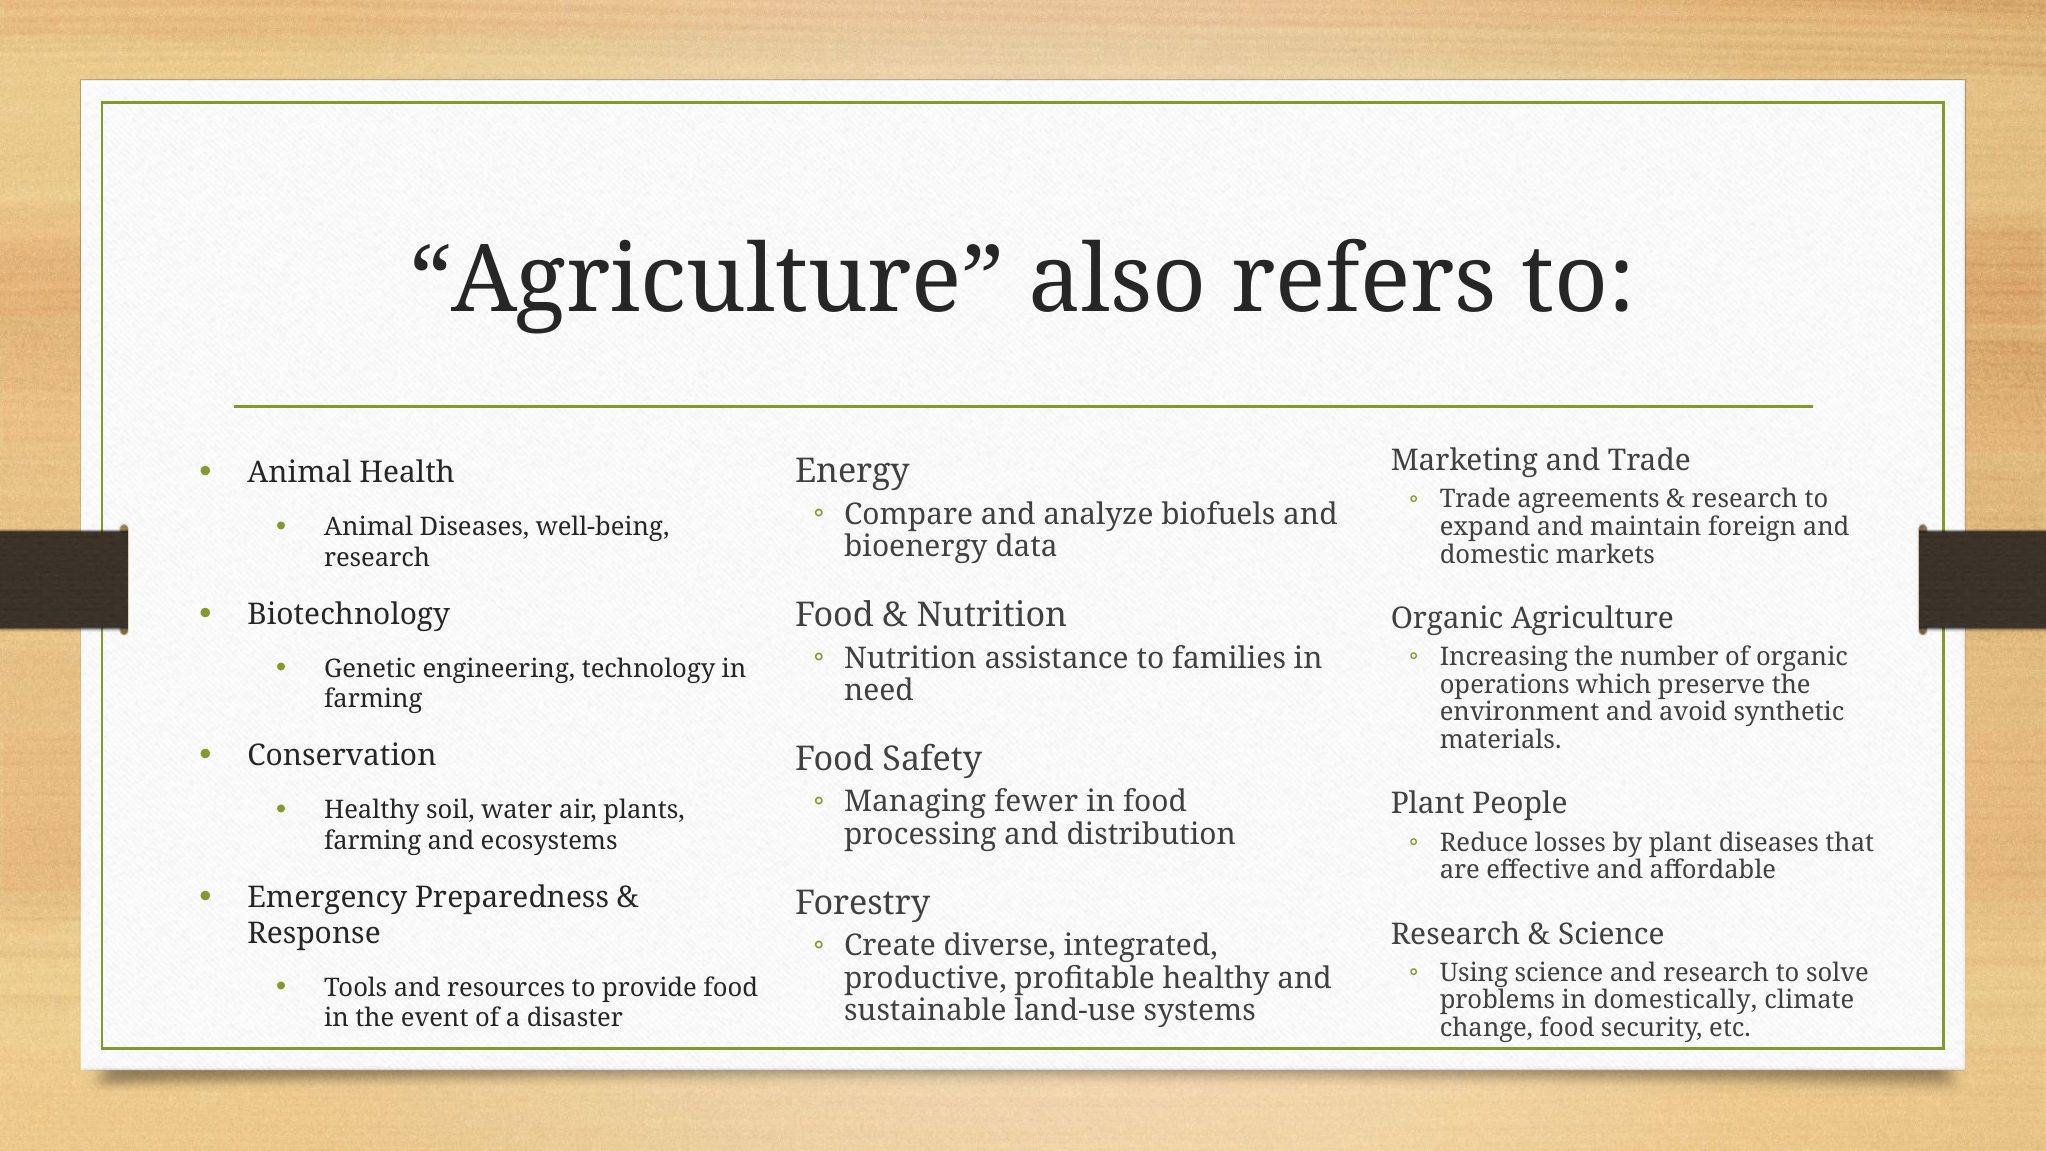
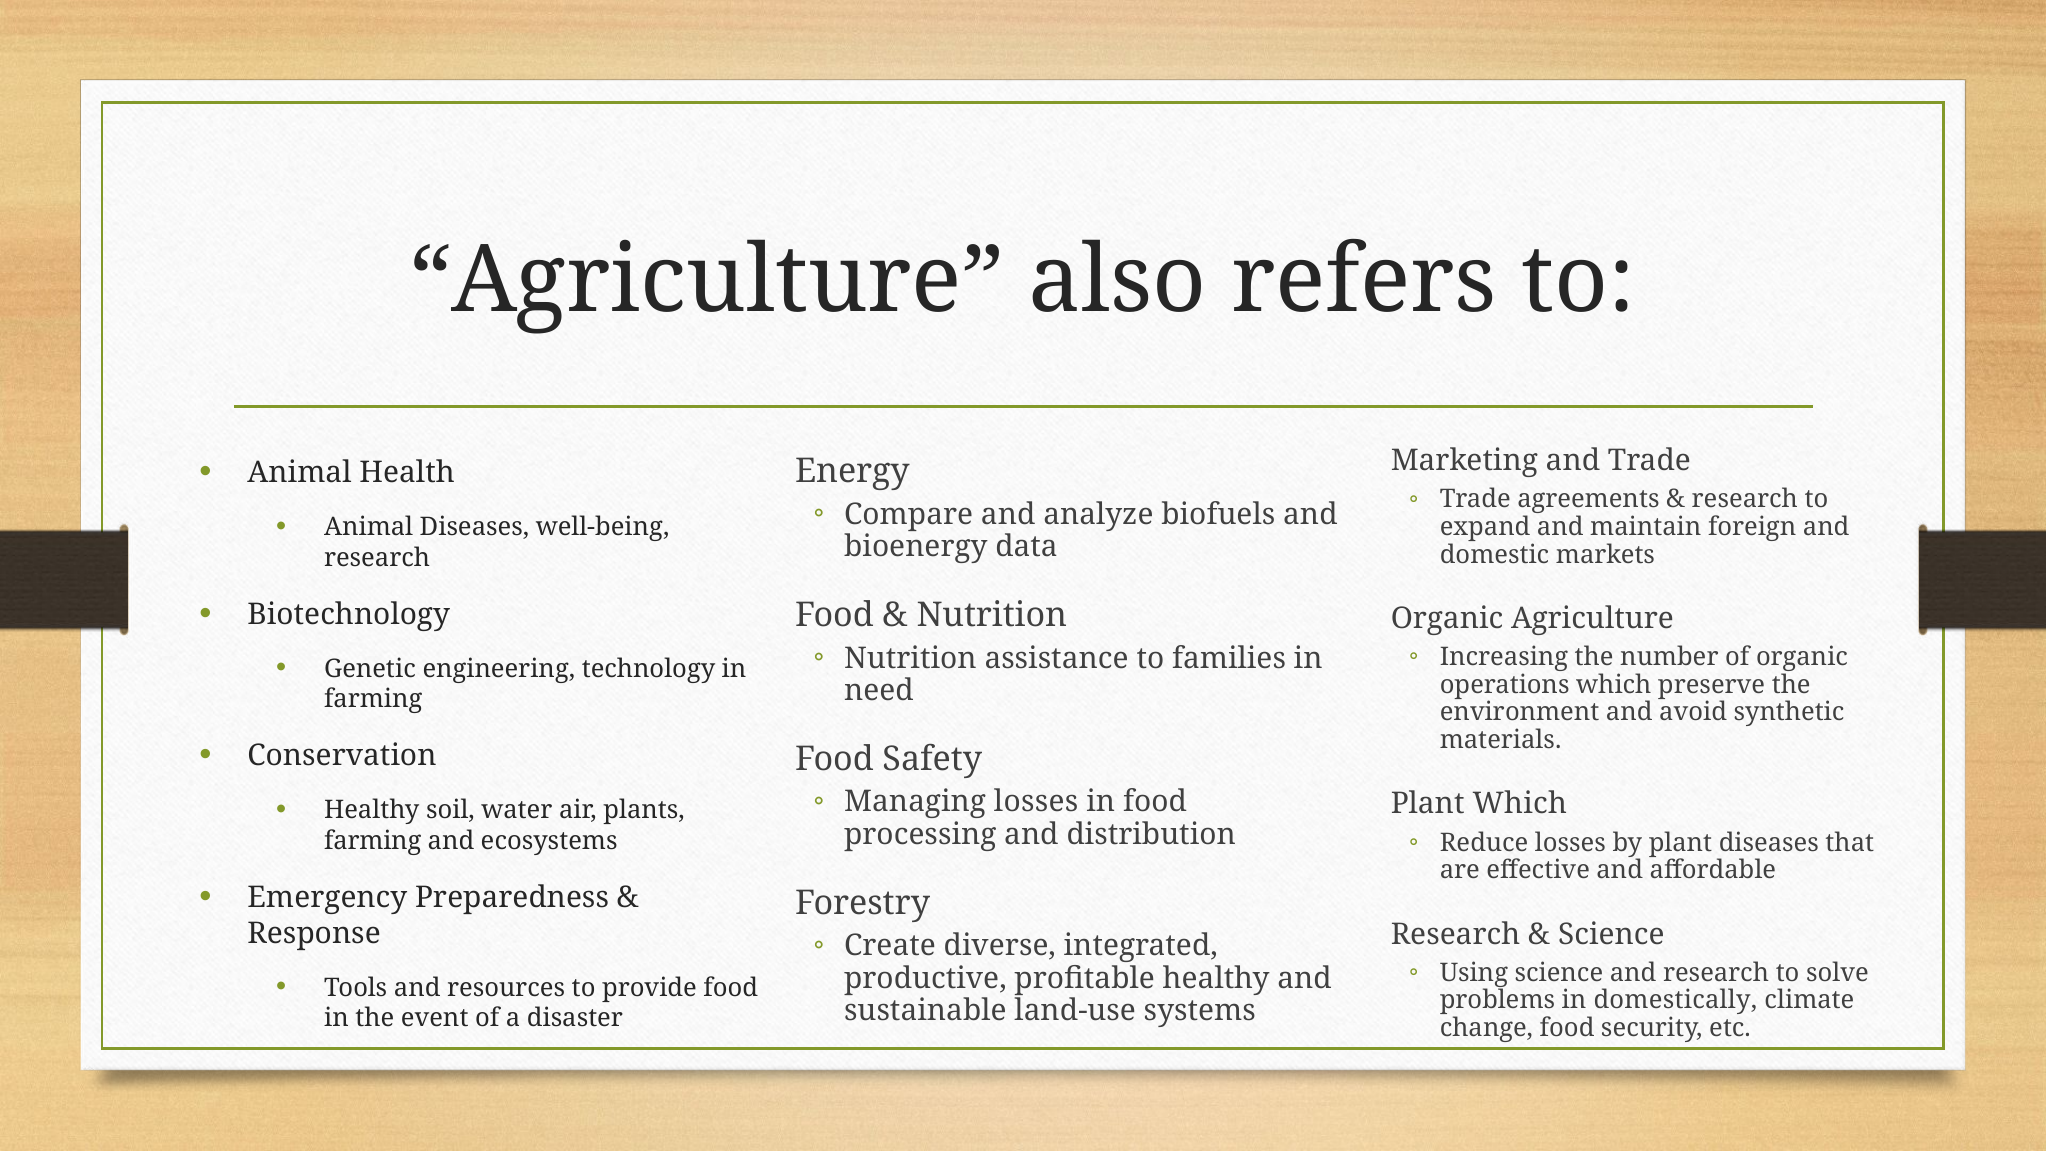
Managing fewer: fewer -> losses (1036, 802)
Plant People: People -> Which (1520, 804)
